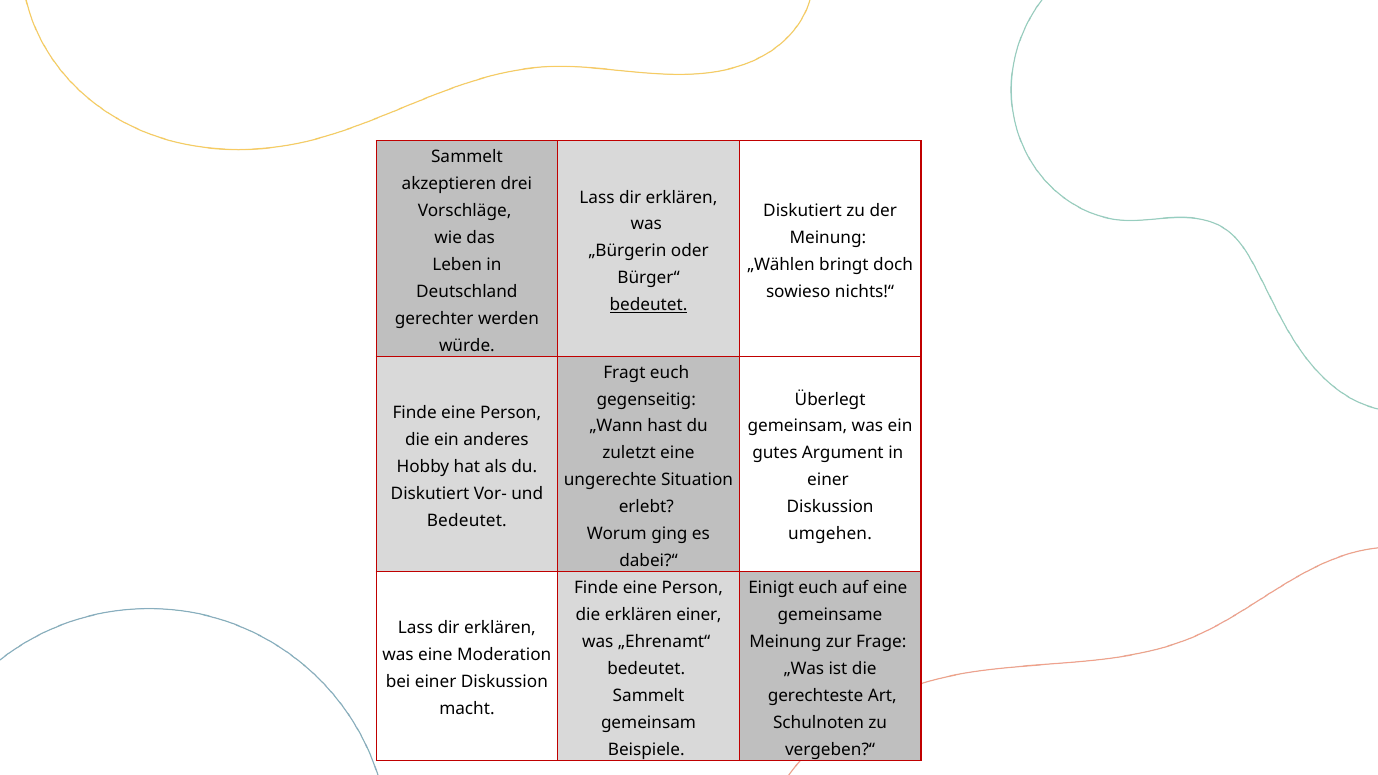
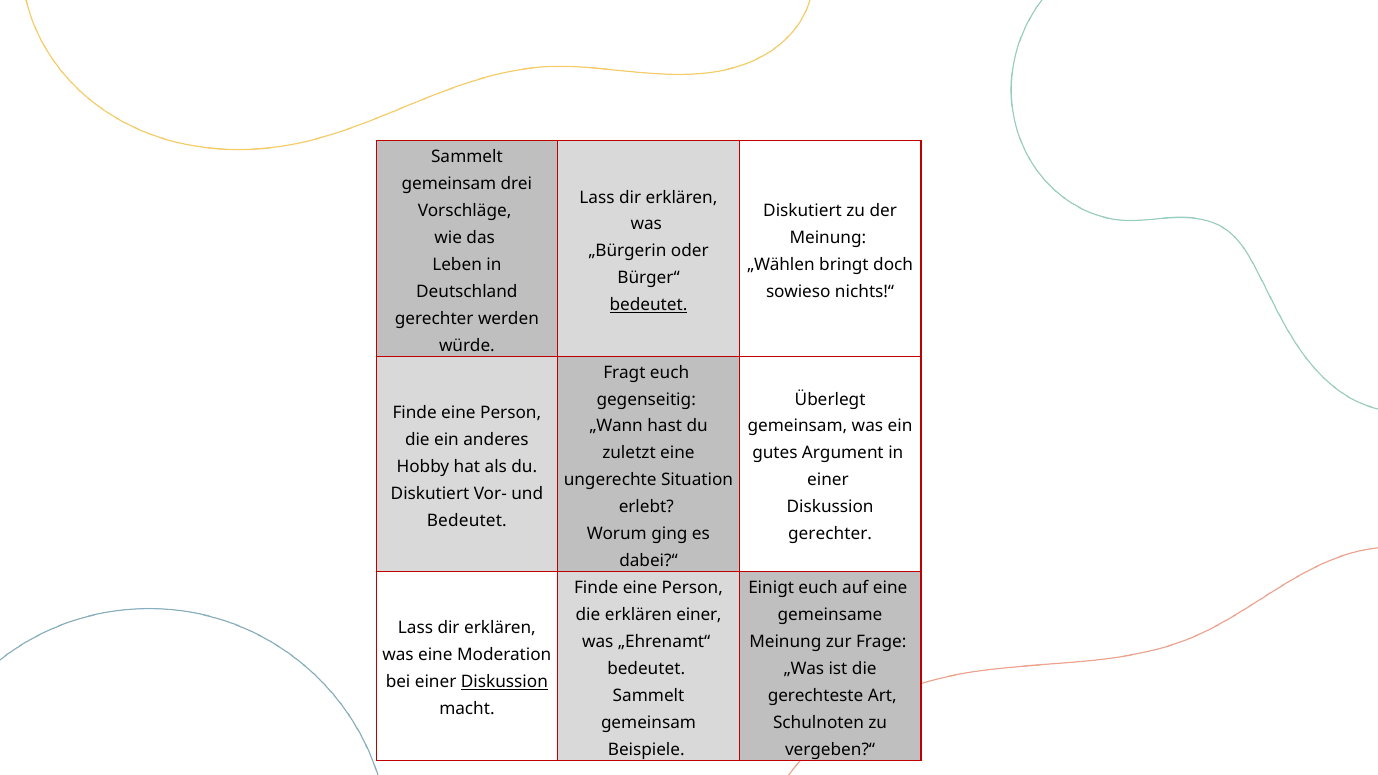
akzeptieren: akzeptieren -> gemeinsam (449, 184)
umgehen: umgehen -> gerechter (830, 534)
Diskussion underline: none -> present (504, 682)
